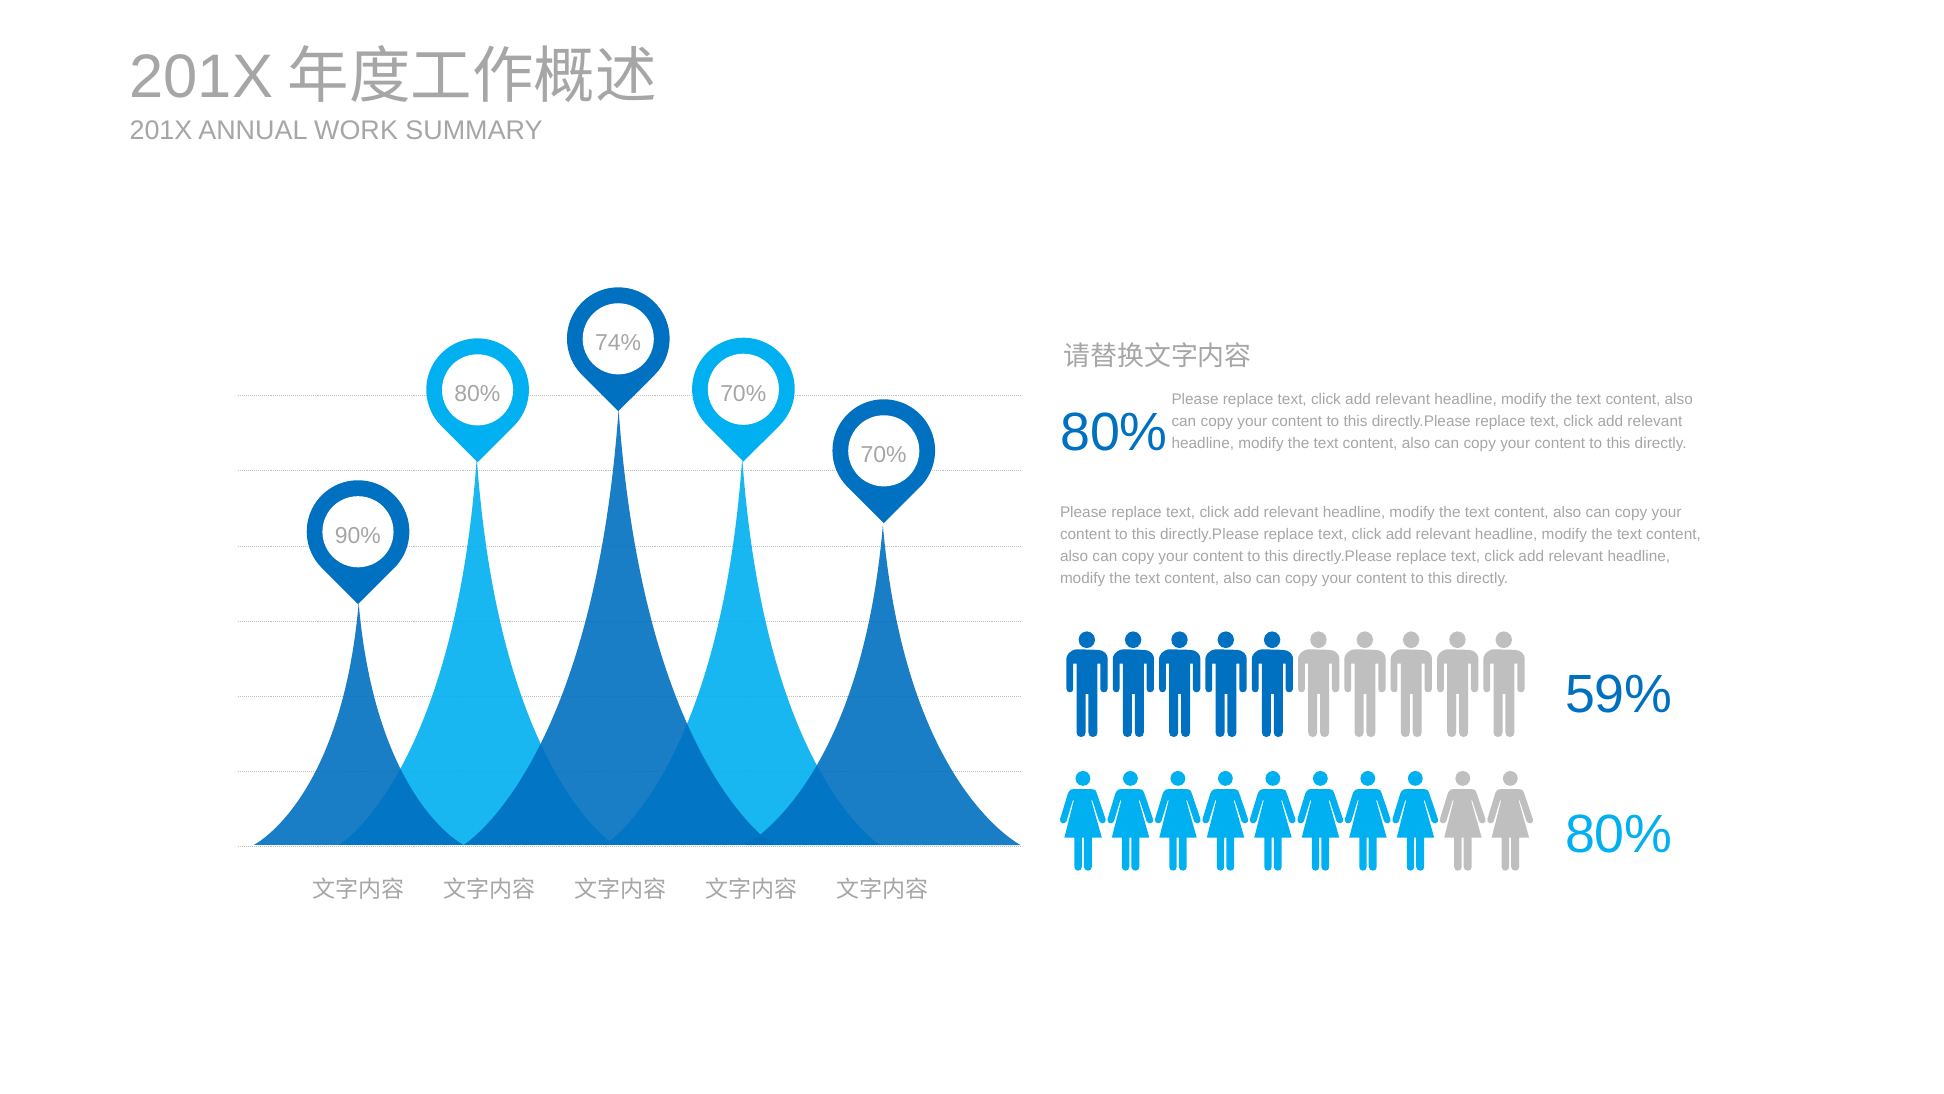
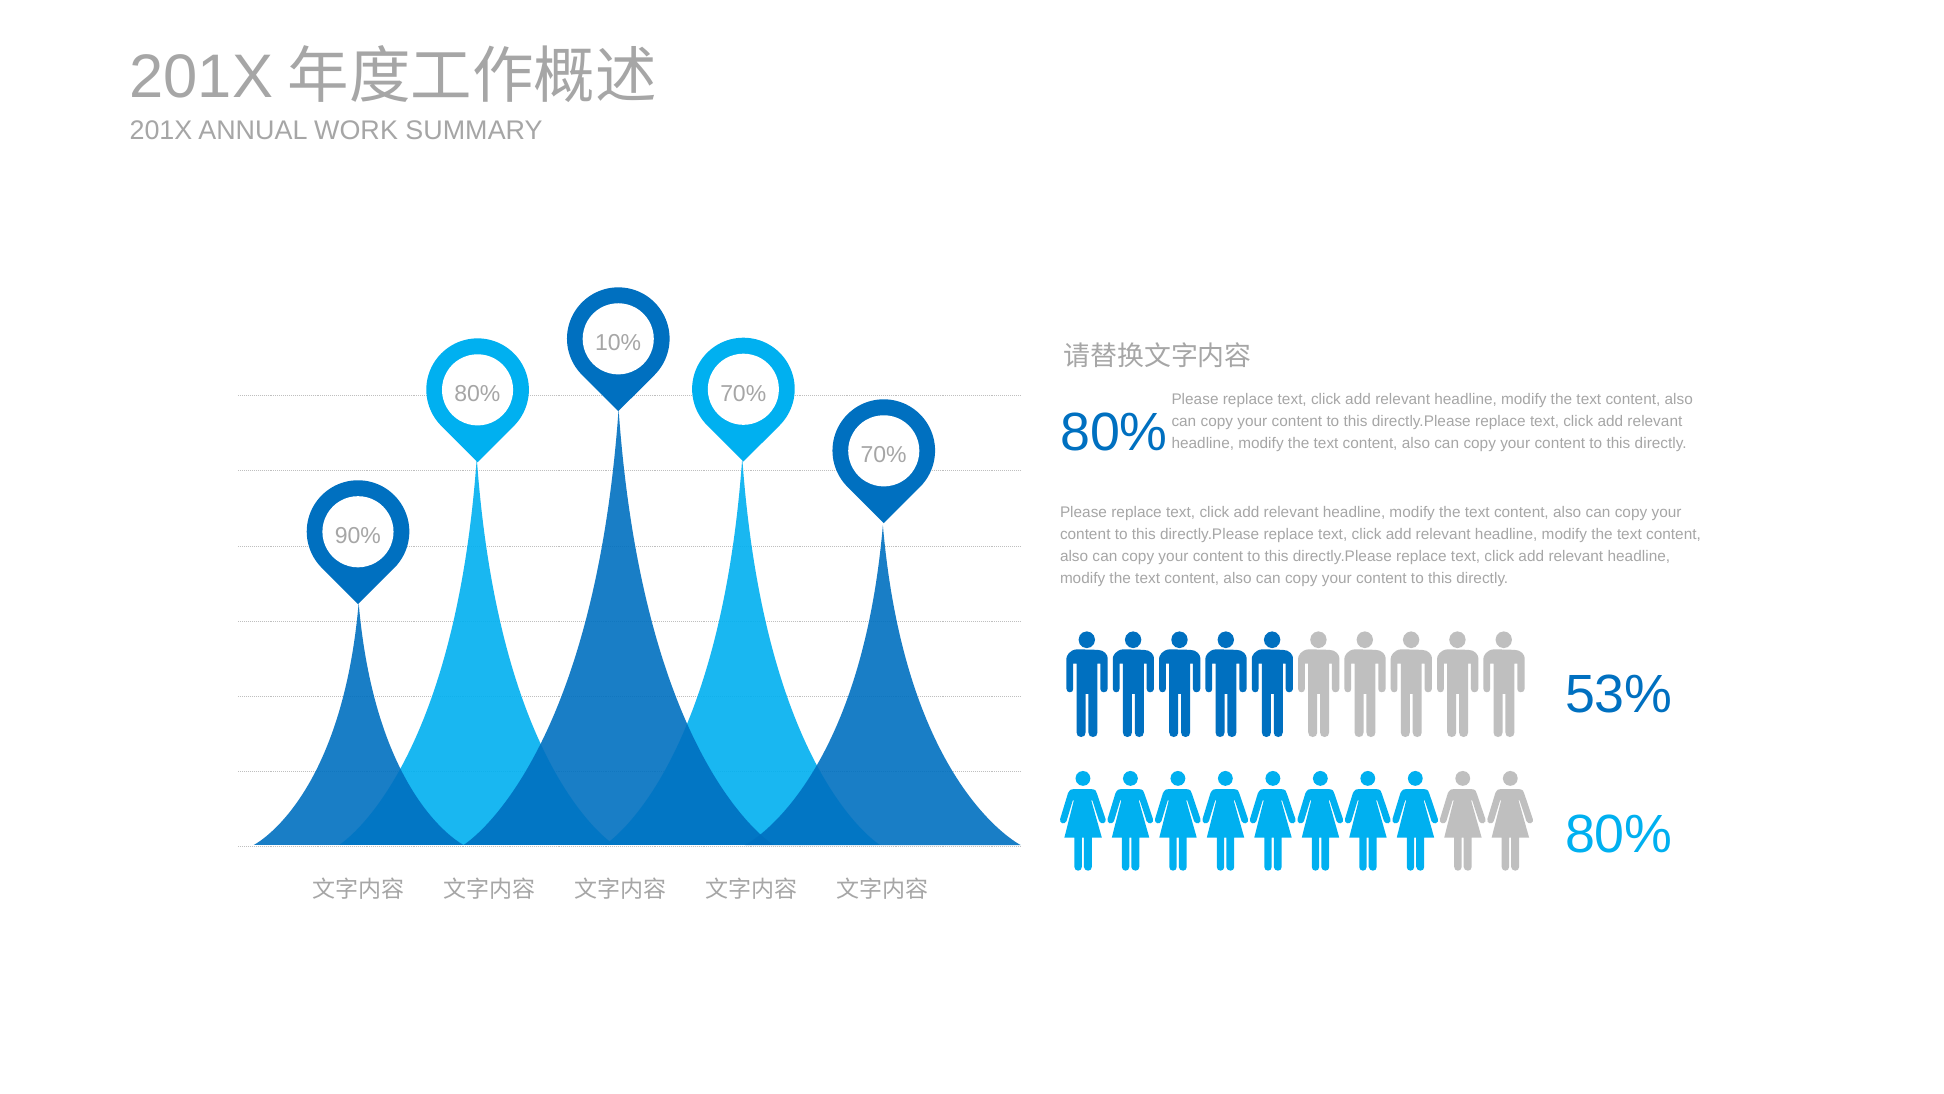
74%: 74% -> 10% (618, 343)
59%: 59% -> 53% (1619, 694)
